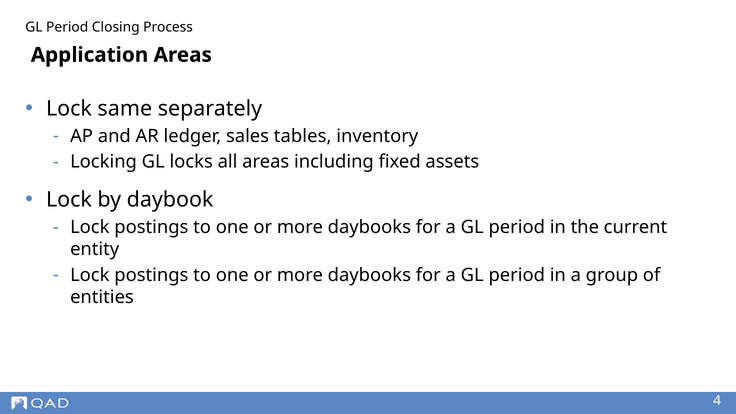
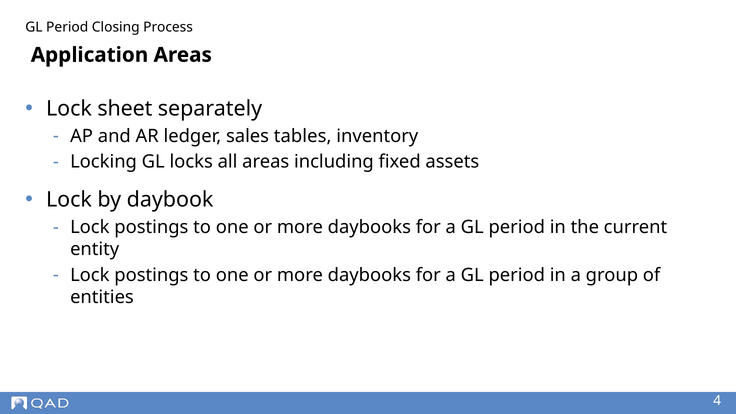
same: same -> sheet (125, 109)
